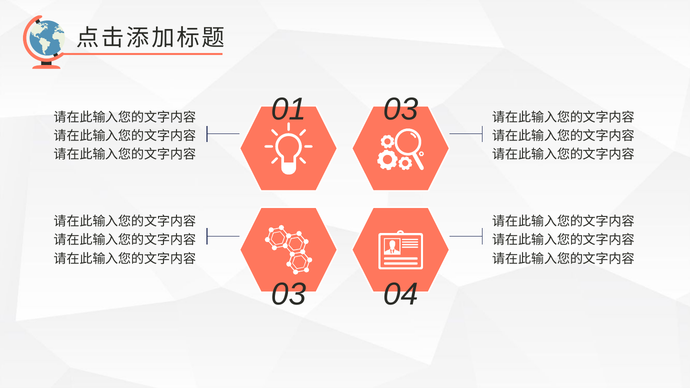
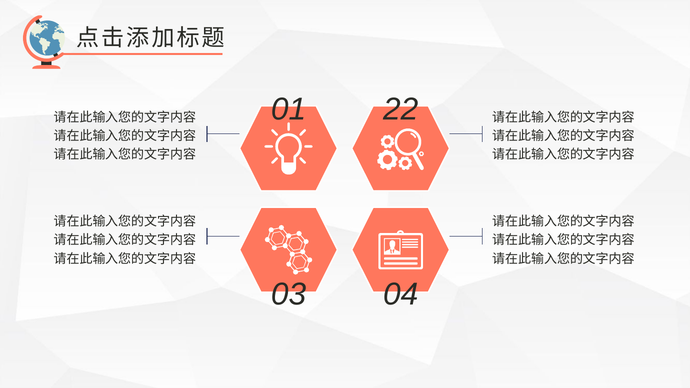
01 03: 03 -> 22 (401, 110)
